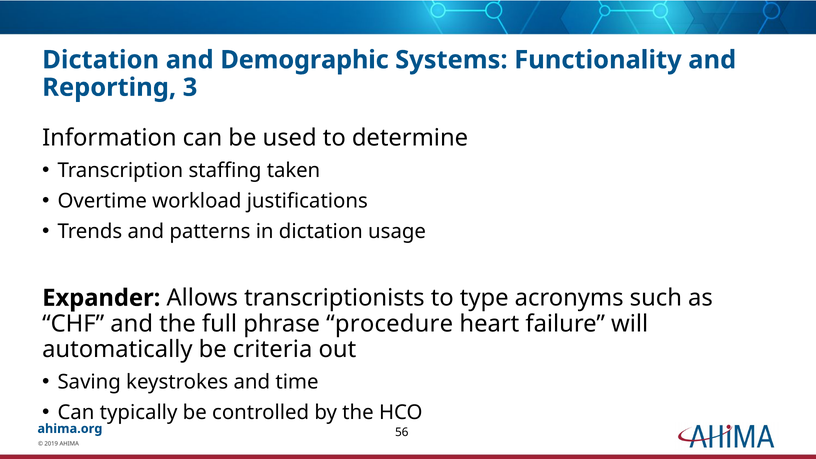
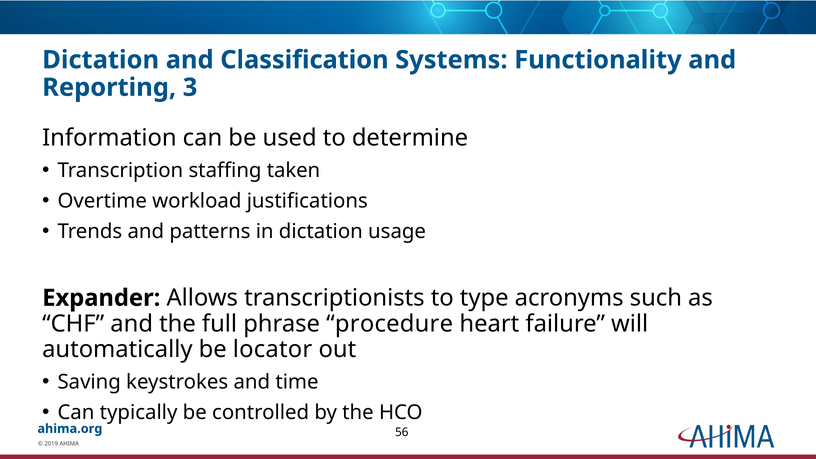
Demographic: Demographic -> Classification (304, 60)
criteria: criteria -> locator (273, 349)
